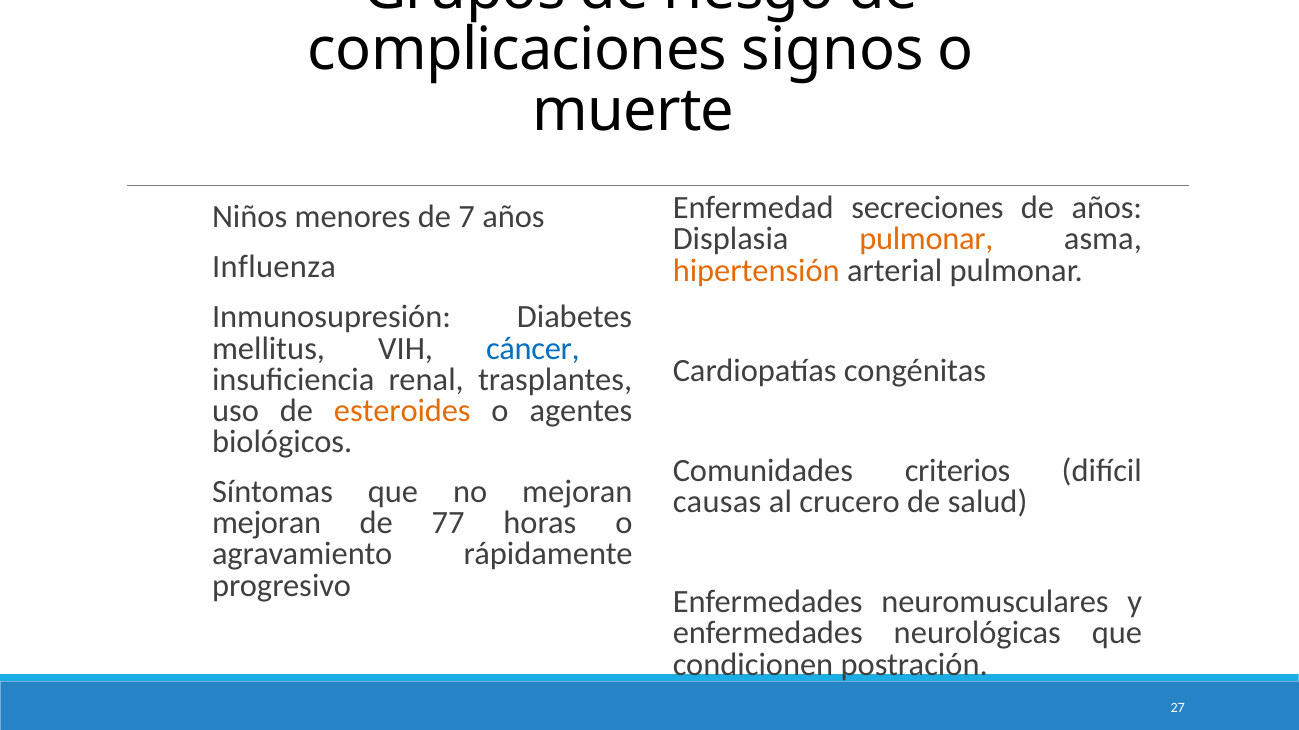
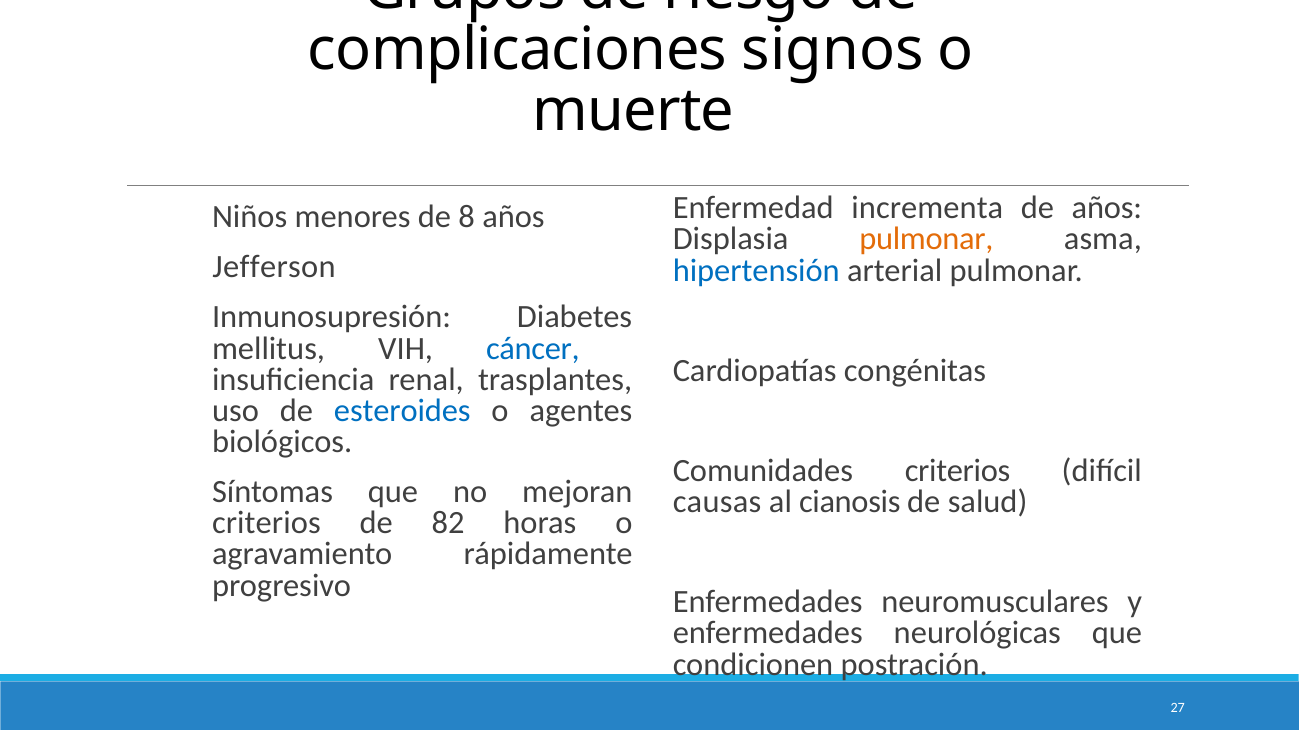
secreciones: secreciones -> incrementa (927, 208)
7: 7 -> 8 (467, 217)
Influenza: Influenza -> Jefferson (274, 267)
hipertensión colour: orange -> blue (756, 271)
esteroides colour: orange -> blue (402, 411)
crucero: crucero -> cianosis (850, 502)
mejoran: mejoran -> criterios (266, 524)
77: 77 -> 82 (448, 524)
